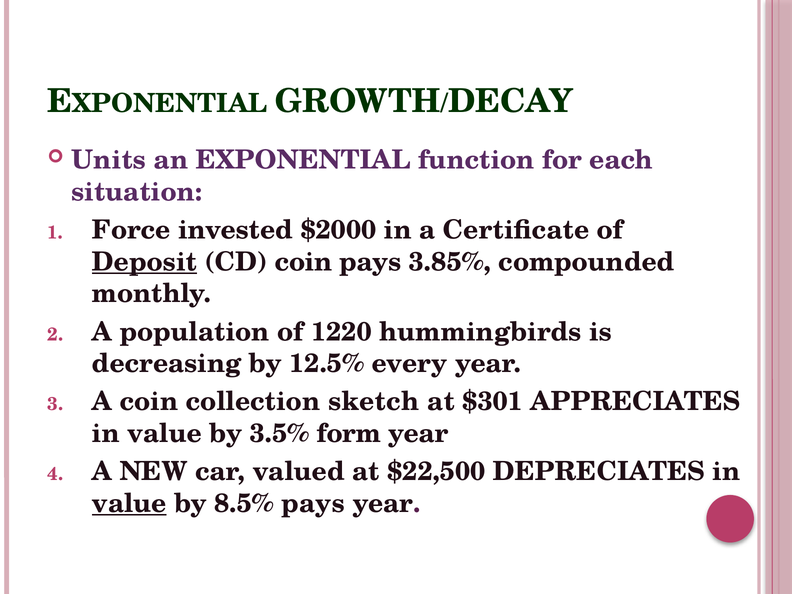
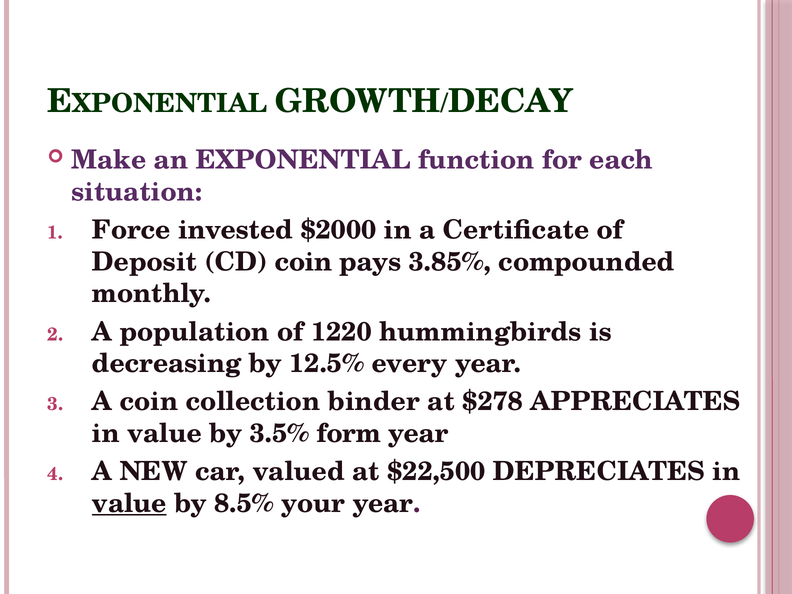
Units: Units -> Make (109, 160)
Deposit underline: present -> none (144, 262)
sketch: sketch -> binder (374, 402)
$301: $301 -> $278 (493, 402)
8.5% pays: pays -> your (313, 503)
